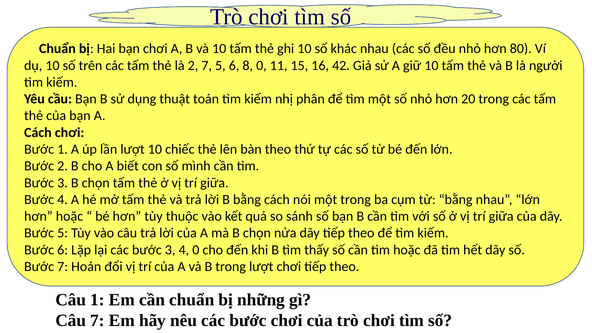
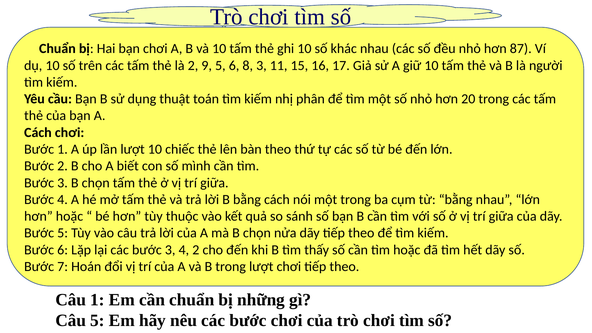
80: 80 -> 87 (521, 49)
2 7: 7 -> 9 (207, 65)
8 0: 0 -> 3 (261, 65)
42: 42 -> 17 (341, 65)
4 0: 0 -> 2 (196, 250)
Câu 7: 7 -> 5 (97, 320)
